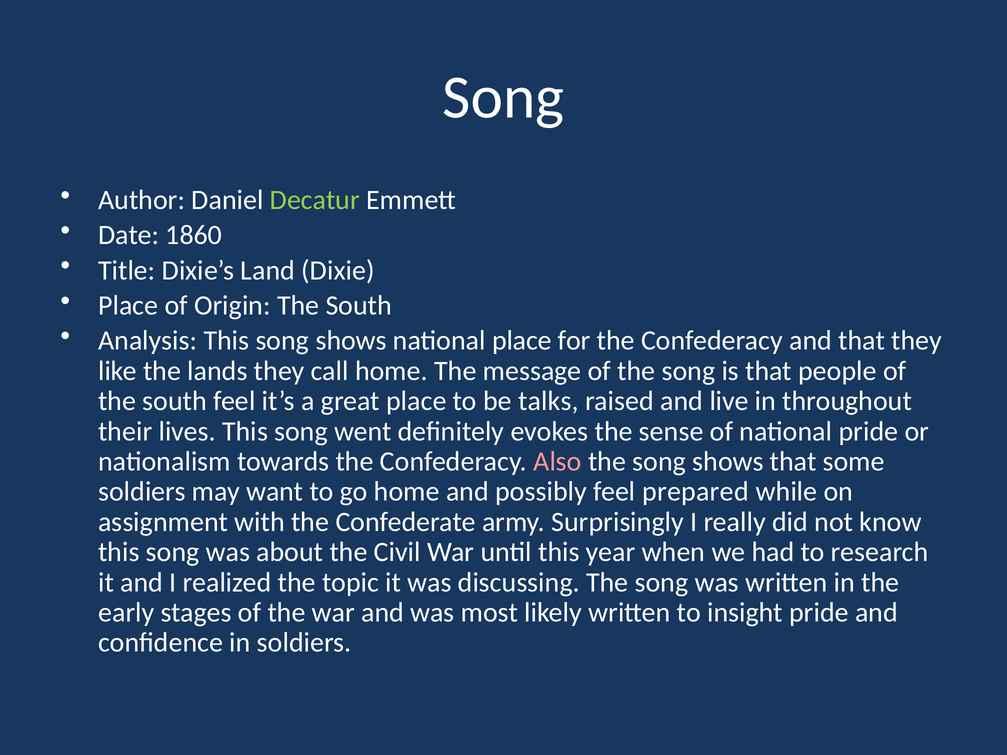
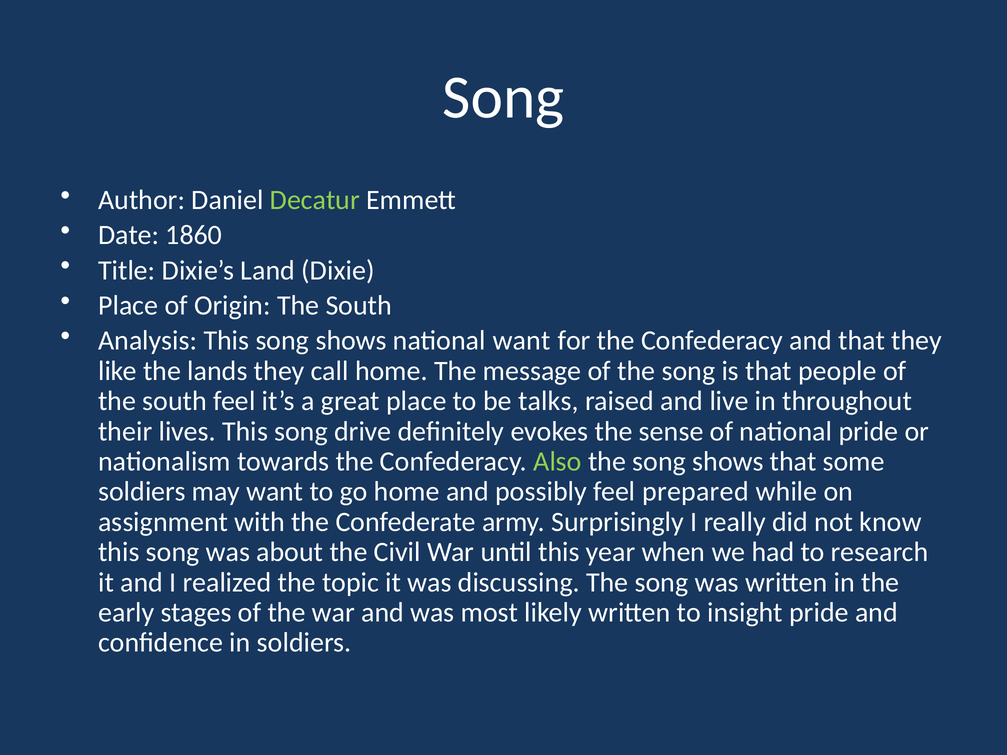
national place: place -> want (522, 341)
went: went -> drive (363, 431)
Also colour: pink -> light green (558, 462)
